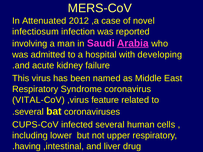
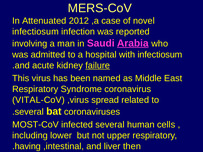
with developing: developing -> infectiosum (160, 55)
failure underline: none -> present (98, 66)
feature: feature -> spread (105, 100)
CUPS-CoV: CUPS-CoV -> MOST-CoV (35, 125)
drug: drug -> then (132, 146)
